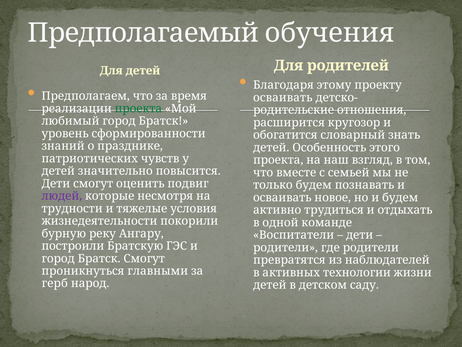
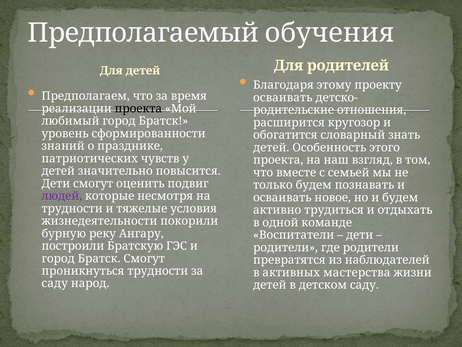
проекта colour: green -> black (138, 108)
проникнуться главными: главными -> трудности (158, 271)
технологии: технологии -> мастерства (357, 272)
герб: герб -> саду (55, 283)
